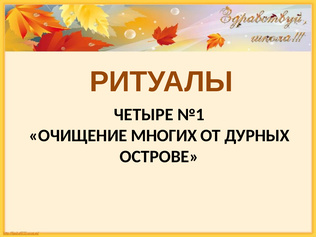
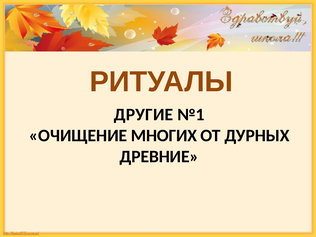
ЧЕТЫРЕ: ЧЕТЫРЕ -> ДРУГИЕ (144, 115)
ОСТРОВЕ: ОСТРОВЕ -> ДРЕВНИЕ (159, 157)
